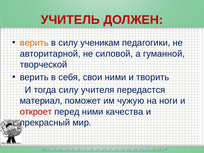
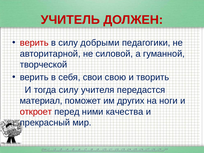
верить colour: orange -> red (34, 43)
ученикам: ученикам -> добрыми (100, 43)
свои ними: ними -> свою (115, 77)
чужую: чужую -> других (131, 101)
